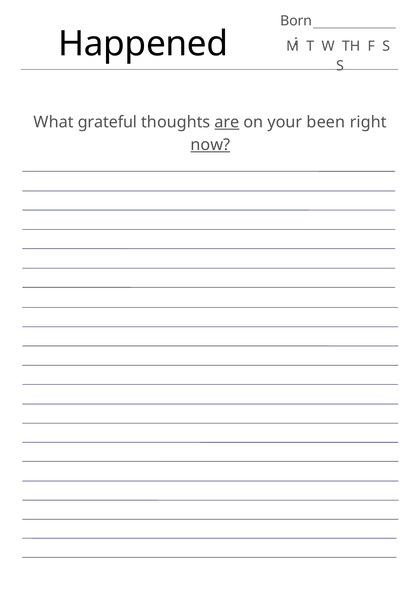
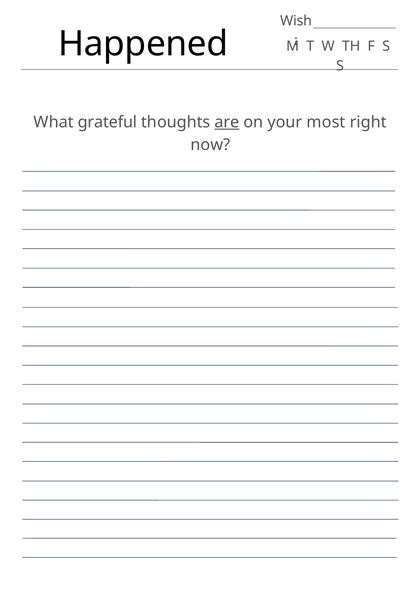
Born: Born -> Wish (296, 21)
been: been -> most (326, 122)
now underline: present -> none (210, 145)
